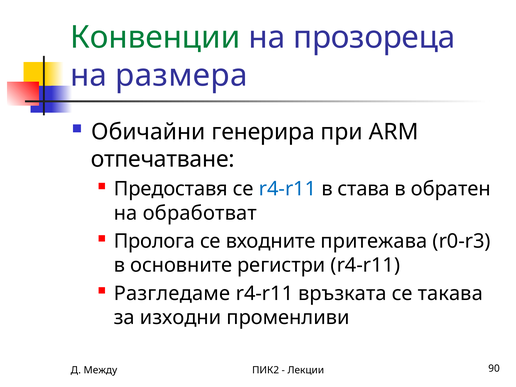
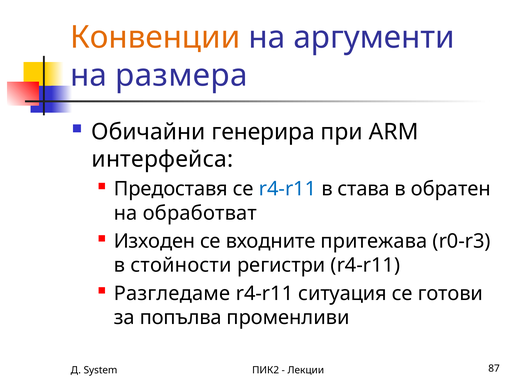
Конвенции colour: green -> orange (155, 37)
прозореца: прозореца -> аргументи (374, 37)
отпечатване: отпечатване -> интерфейса (162, 159)
Пролога: Пролога -> Изходен (154, 241)
основните: основните -> стойности (181, 265)
връзката: връзката -> ситуация (343, 293)
такава: такава -> готови (450, 293)
изходни: изходни -> попълва (181, 317)
Между: Между -> System (100, 370)
90: 90 -> 87 (494, 369)
